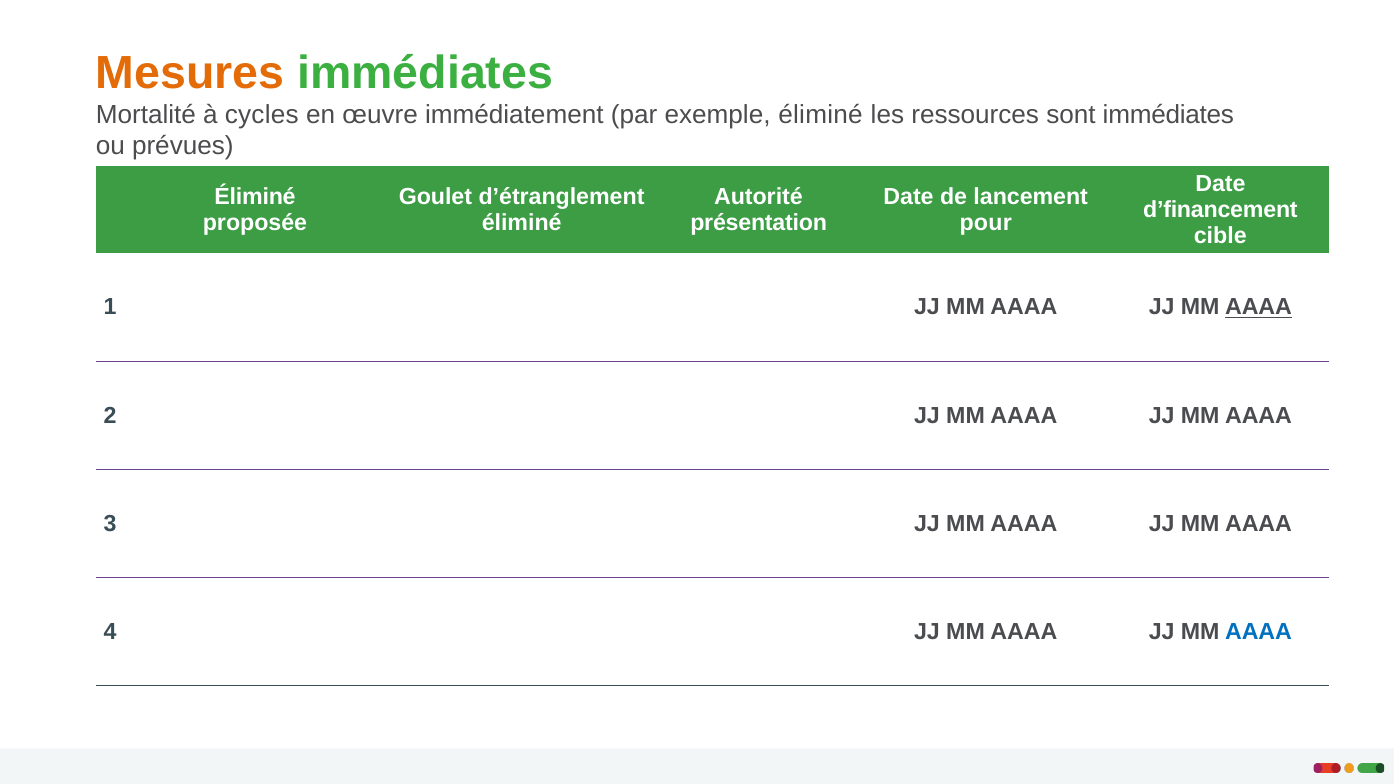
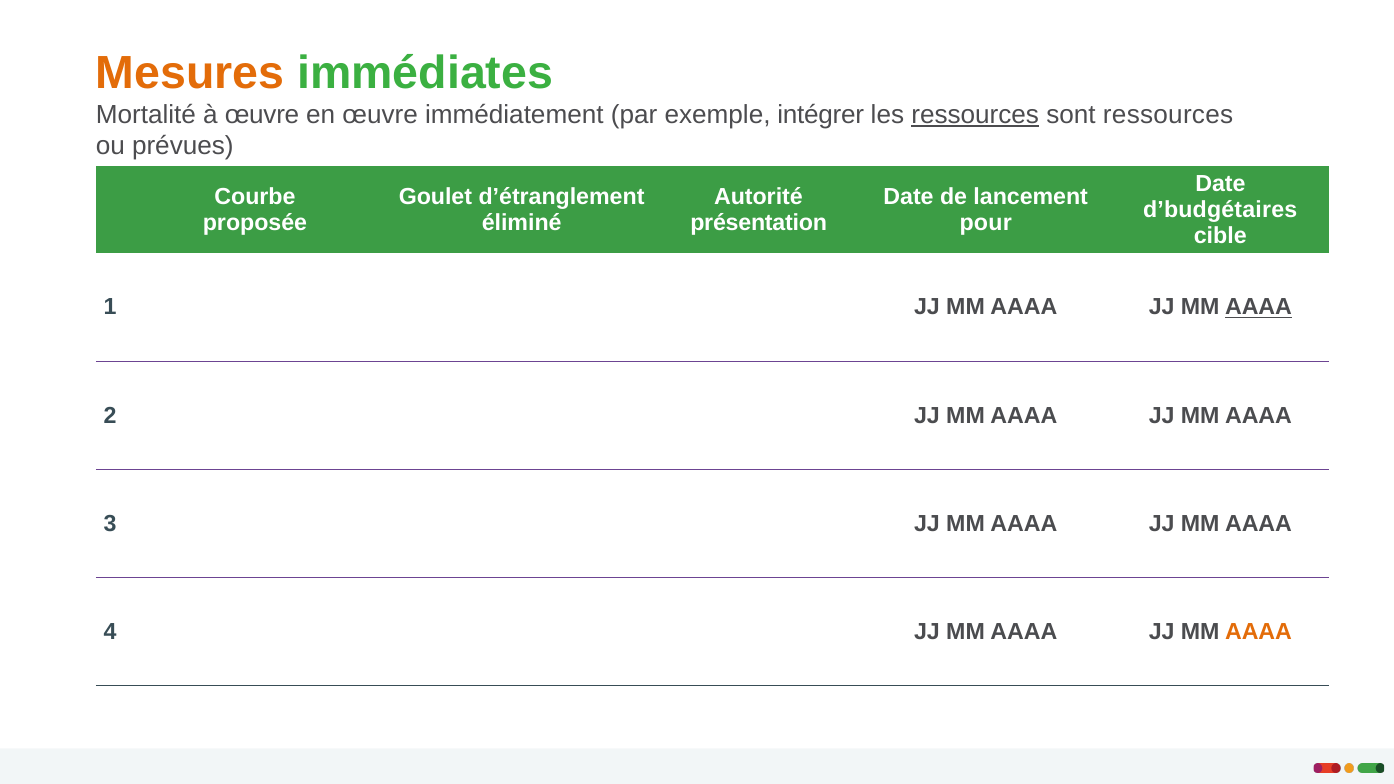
à cycles: cycles -> œuvre (262, 115)
exemple éliminé: éliminé -> intégrer (821, 115)
ressources underline: none -> present (975, 115)
sont immédiates: immédiates -> ressources (1168, 115)
Éliminé: Éliminé -> Courbe (255, 197)
d’financement: d’financement -> d’budgétaires (1220, 210)
AAAA colour: blue -> orange (1259, 632)
